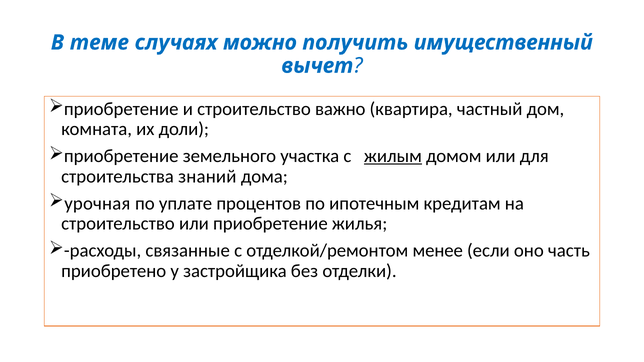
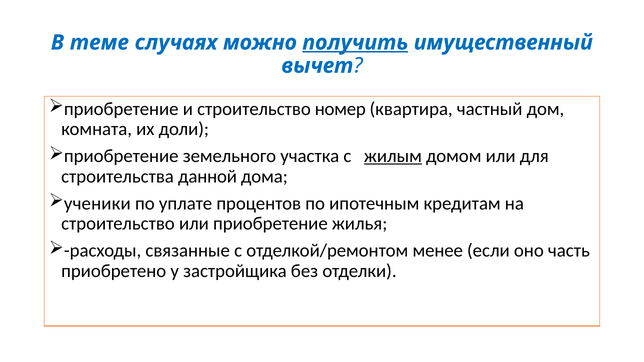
получить underline: none -> present (355, 43)
важно: важно -> номер (340, 109)
знаний: знаний -> данной (208, 176)
урочная: урочная -> ученики (97, 203)
